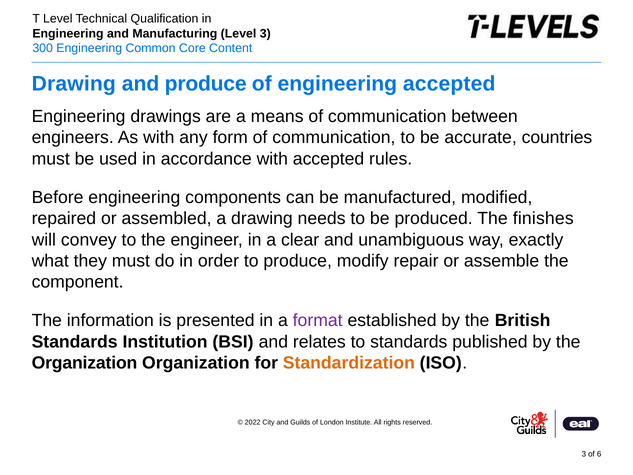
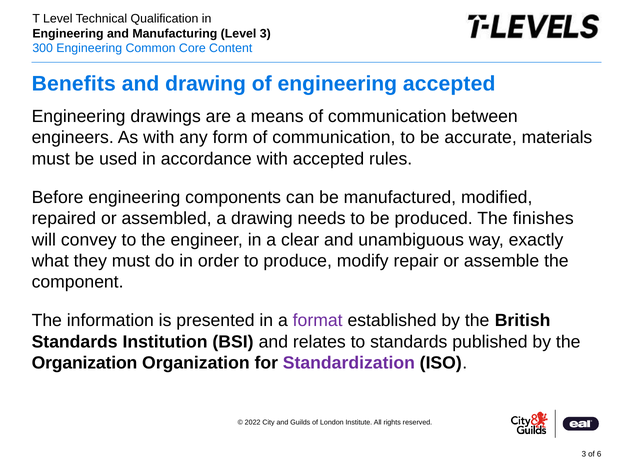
Drawing: Drawing -> Benefits (74, 84)
and produce: produce -> drawing (206, 84)
countries: countries -> materials (557, 138)
Standardization colour: orange -> purple (349, 363)
